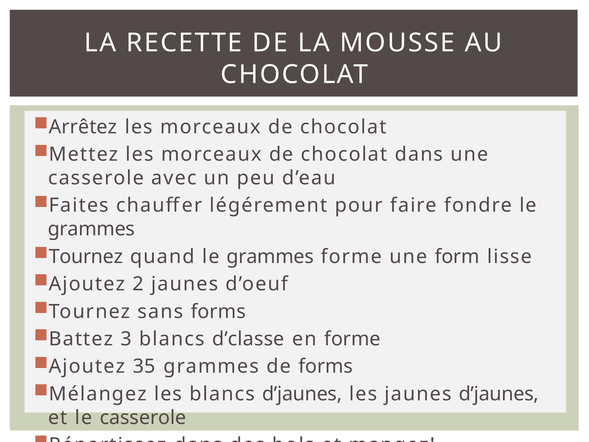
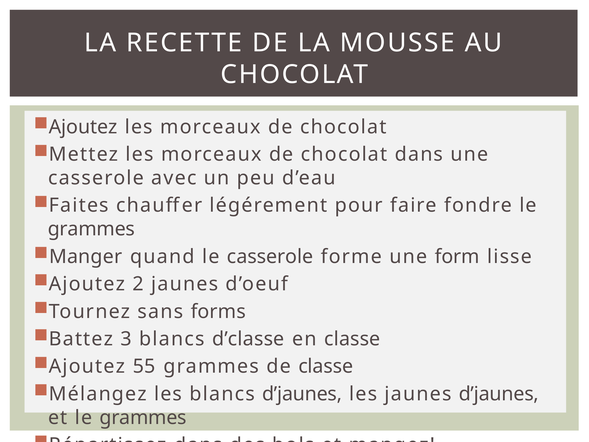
Arrêtez: Arrêtez -> Ajoutez (83, 127)
Tournez: Tournez -> Manger (86, 256)
quand le grammes: grammes -> casserole (270, 256)
en forme: forme -> classe (352, 339)
35: 35 -> 55 (144, 366)
de forms: forms -> classe (326, 366)
et le casserole: casserole -> grammes (143, 417)
